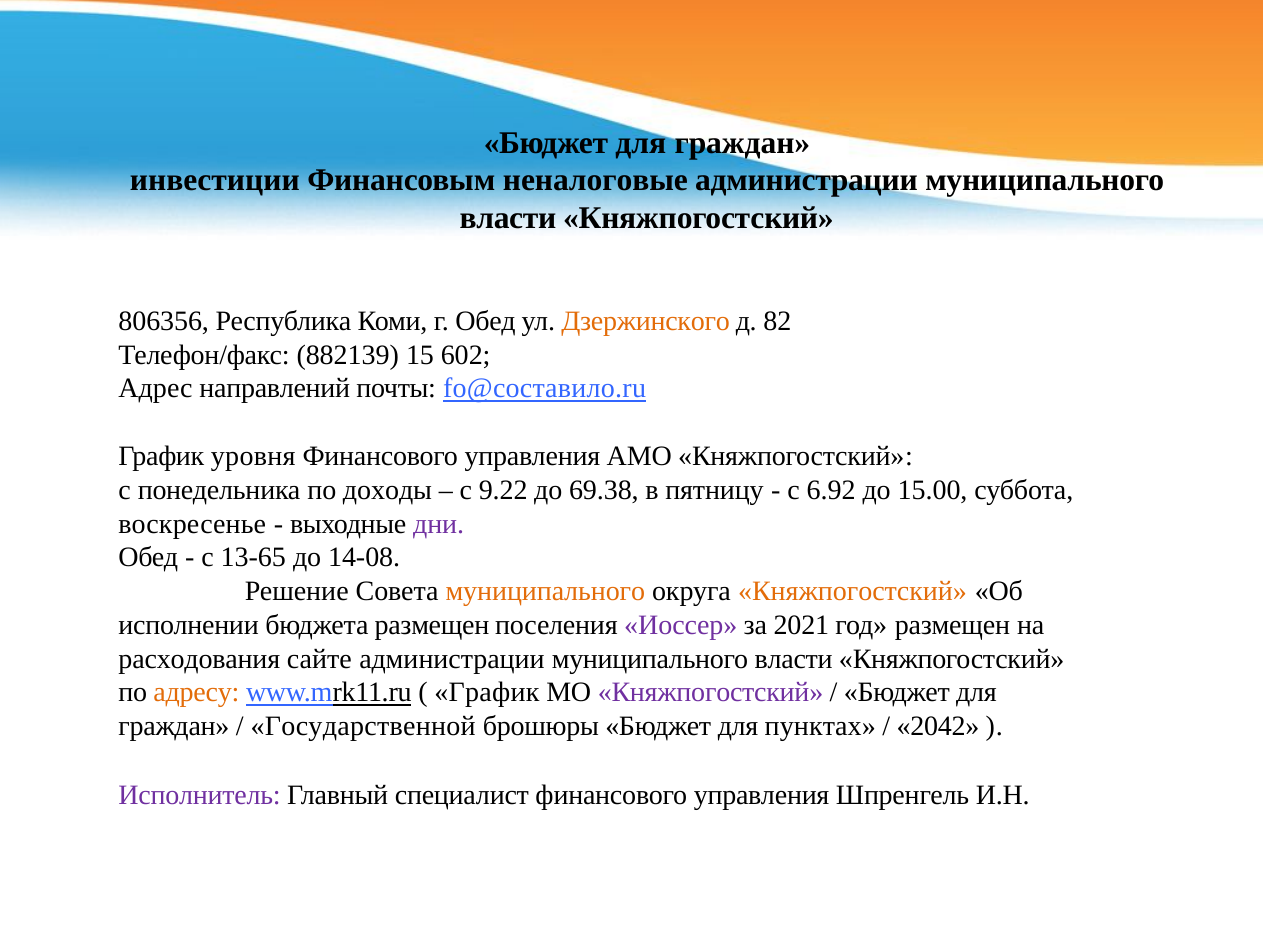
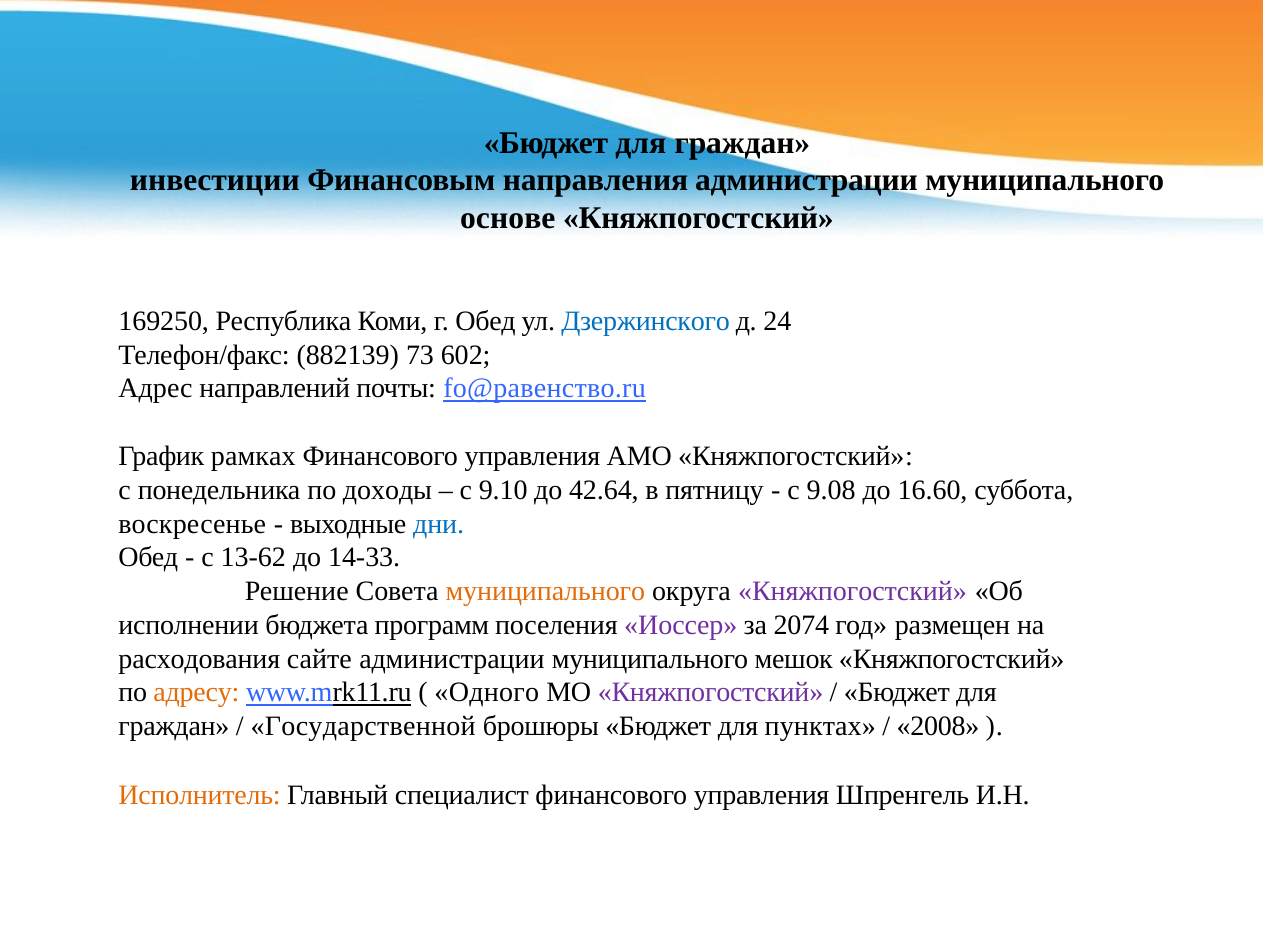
неналоговые: неналоговые -> направления (596, 181)
власти: власти -> основе (508, 219)
806356: 806356 -> 169250 (164, 321)
Дзержинского colour: orange -> blue (646, 321)
82: 82 -> 24 (777, 321)
15: 15 -> 73 (420, 355)
fo@составило.ru: fo@составило.ru -> fo@равенство.ru (545, 389)
уровня: уровня -> рамках (253, 457)
9.22: 9.22 -> 9.10 (503, 490)
69.38: 69.38 -> 42.64 (604, 490)
6.92: 6.92 -> 9.08 (831, 490)
15.00: 15.00 -> 16.60 (933, 490)
дни colour: purple -> blue (439, 524)
13-65: 13-65 -> 13-62 (253, 558)
14-08: 14-08 -> 14-33 (364, 558)
Княжпогостский colour: orange -> purple (852, 592)
бюджета размещен: размещен -> программ (432, 626)
2021: 2021 -> 2074 (801, 626)
сайте администрации муниципального власти: власти -> мешок (794, 659)
График: График -> Одного (487, 693)
2042: 2042 -> 2008 (938, 727)
Исполнитель colour: purple -> orange (200, 795)
